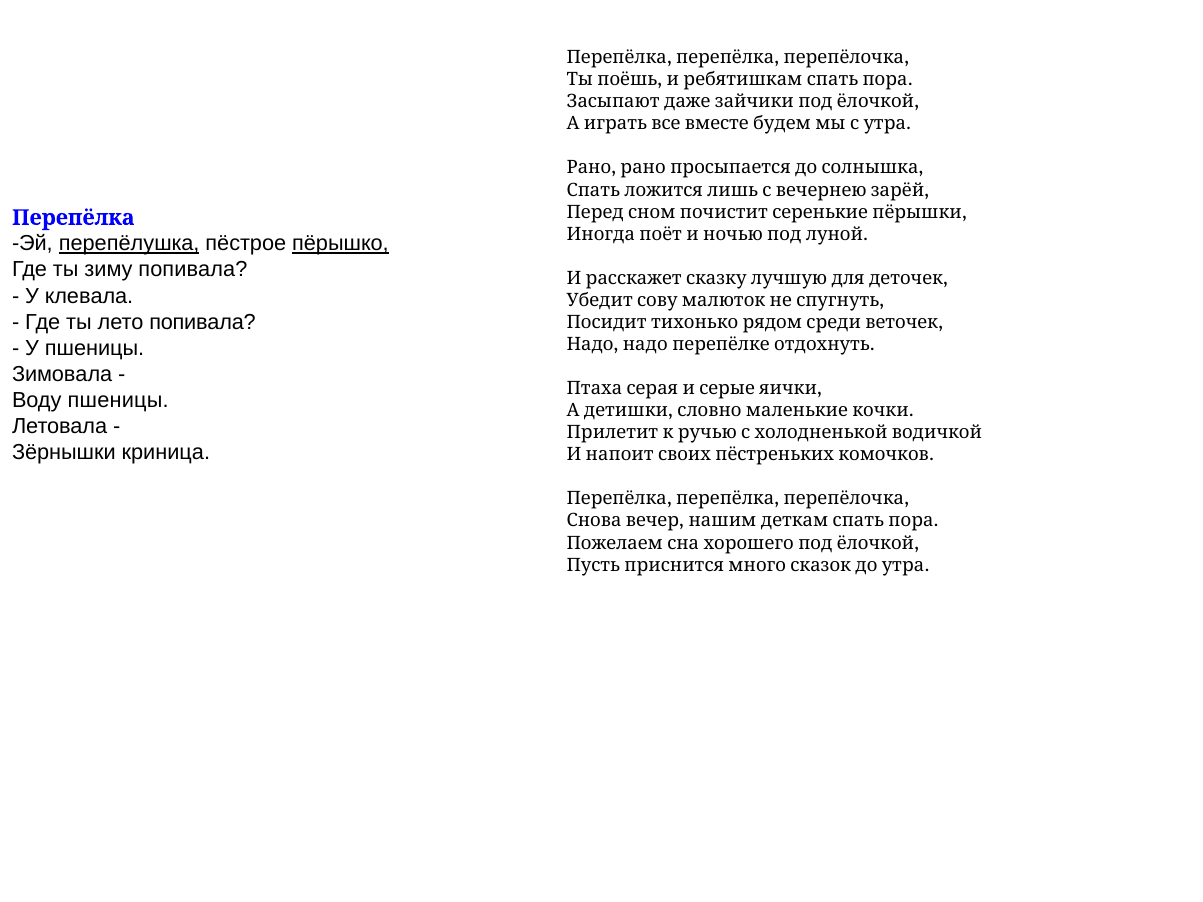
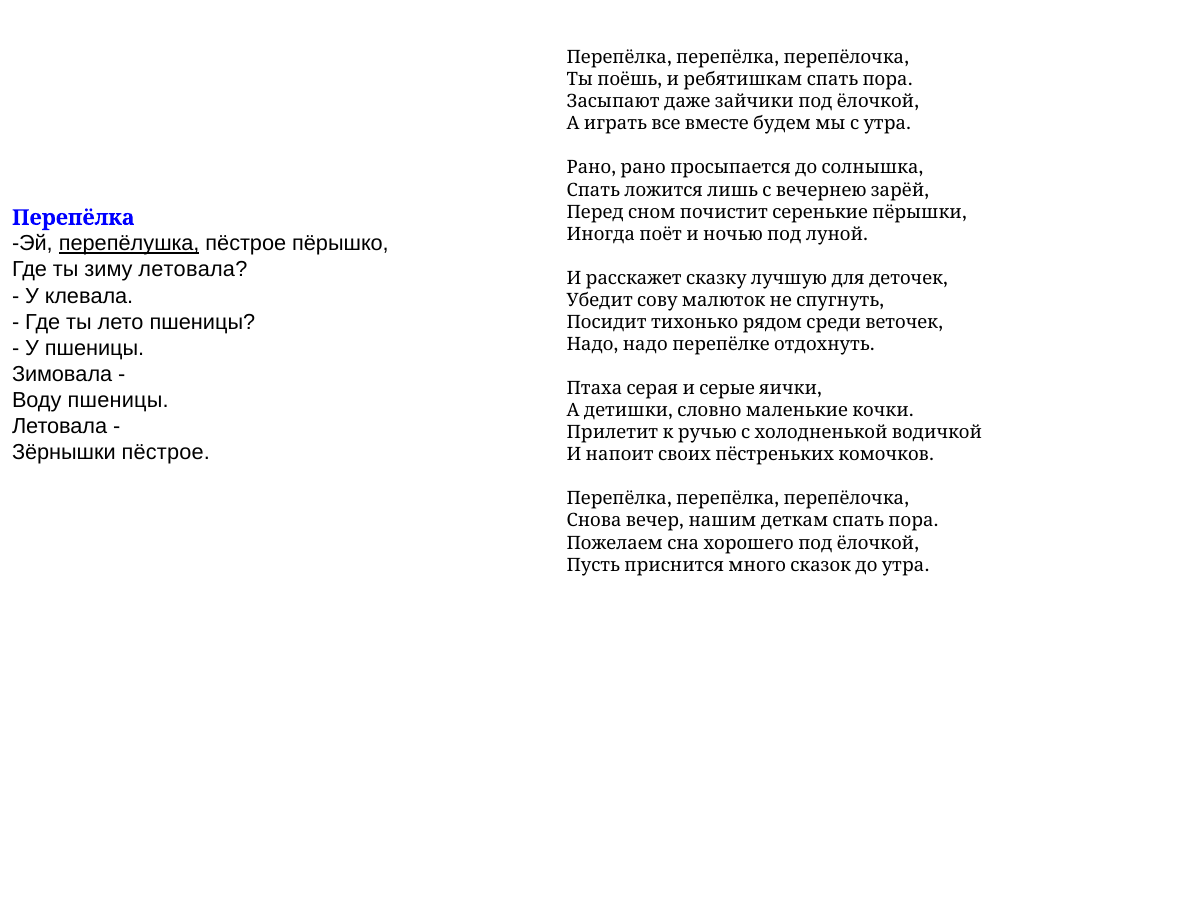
пёрышко underline: present -> none (340, 244)
зиму попивала: попивала -> летовала (193, 270)
лето попивала: попивала -> пшеницы (202, 322)
Зёрнышки криница: криница -> пёстрое (166, 453)
